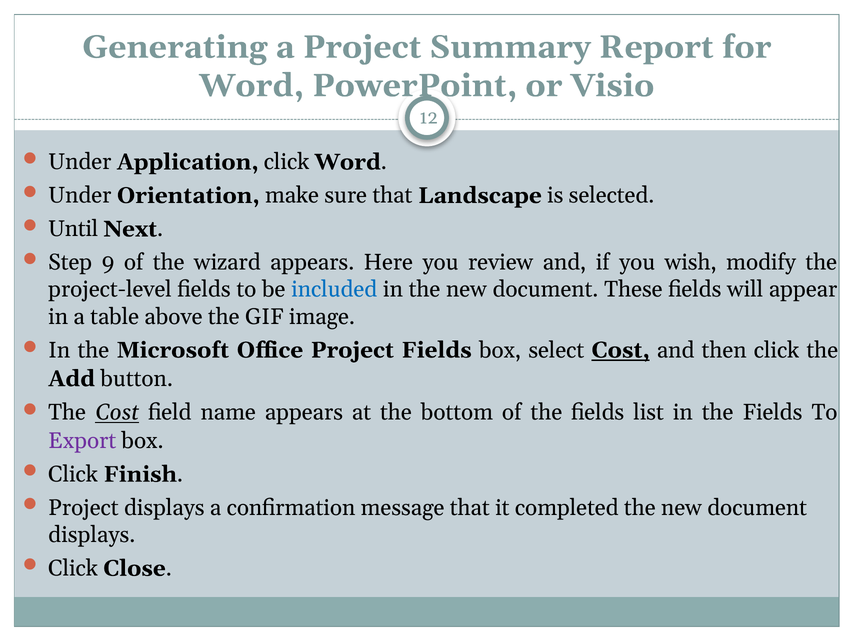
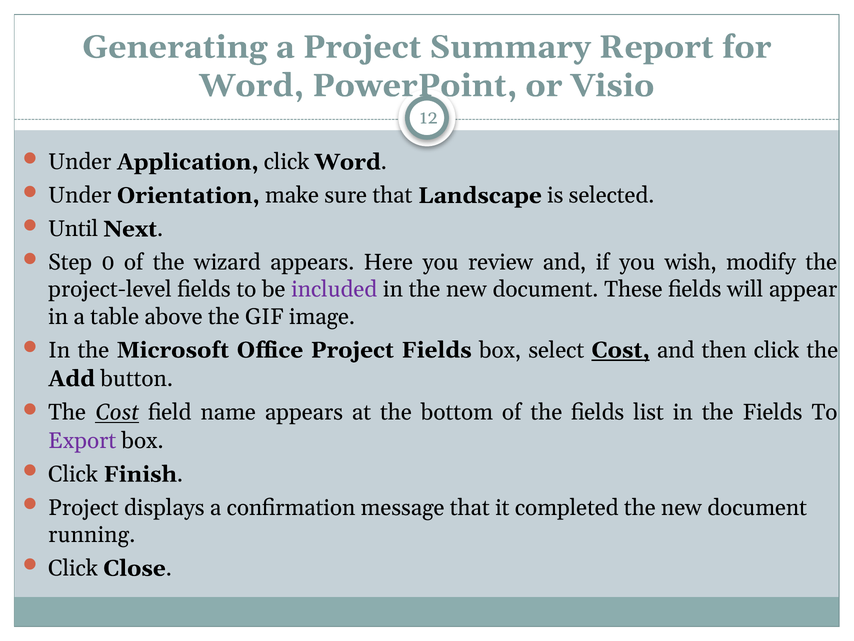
9: 9 -> 0 (108, 262)
included colour: blue -> purple (334, 289)
displays: displays -> running (92, 534)
